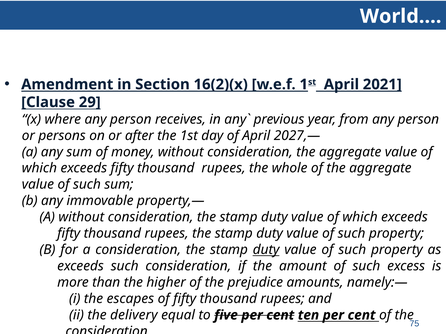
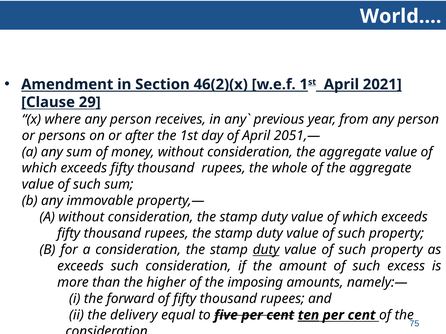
16(2)(x: 16(2)(x -> 46(2)(x (221, 85)
2027,—: 2027,— -> 2051,— (297, 136)
prejudice: prejudice -> imposing (255, 283)
escapes: escapes -> forward (130, 299)
ten underline: none -> present (308, 316)
